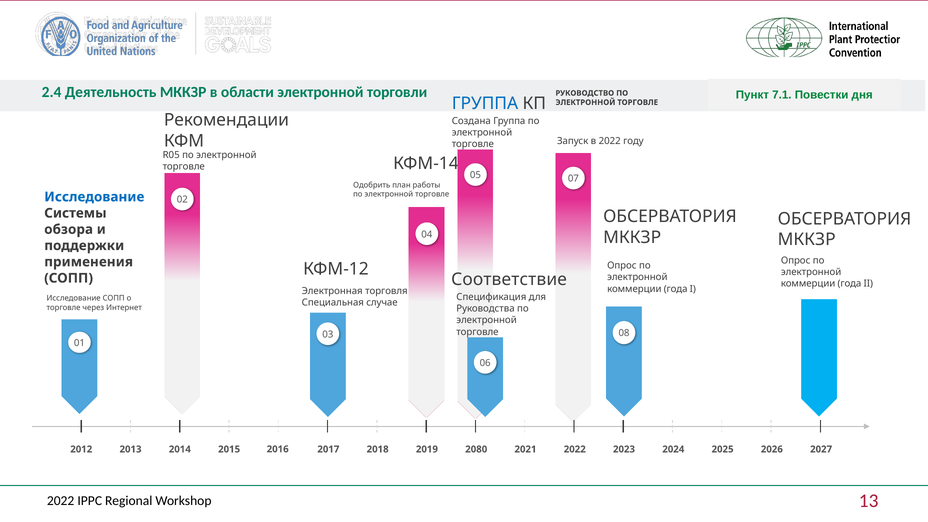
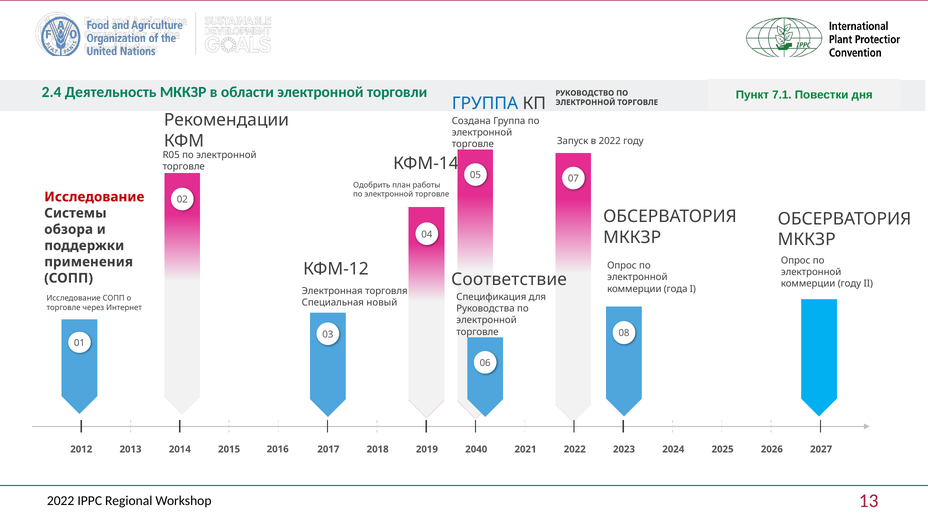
Исследование colour: blue -> red (94, 197)
года: года -> году (849, 284)
случае: случае -> новый (382, 303)
2080: 2080 -> 2040 (476, 449)
